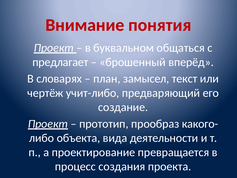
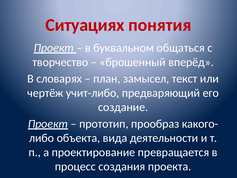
Внимание: Внимание -> Ситуациях (85, 25)
предлагает: предлагает -> творчество (60, 62)
